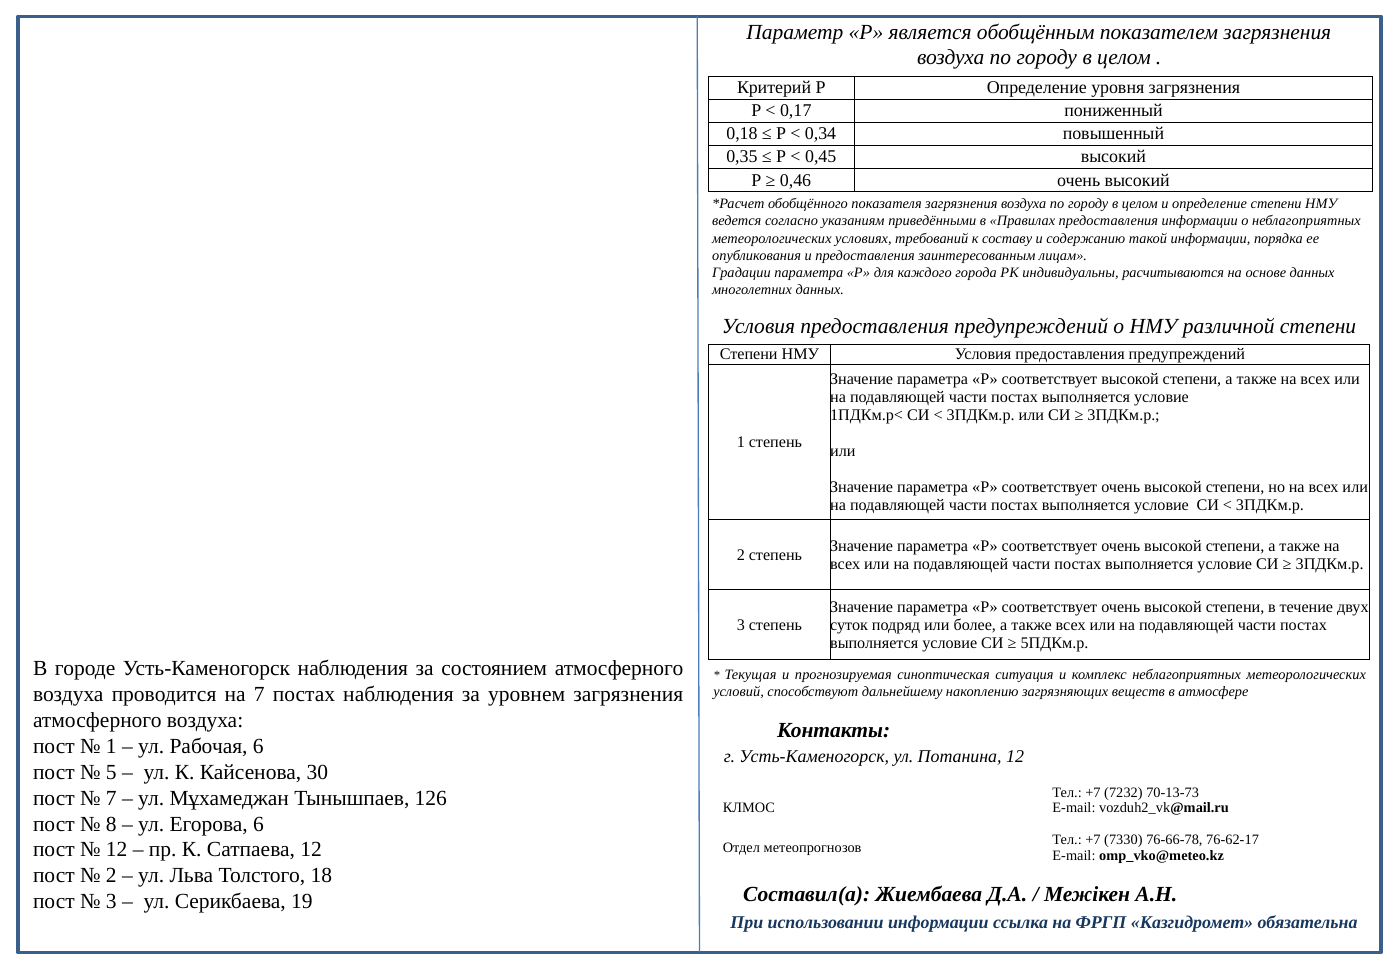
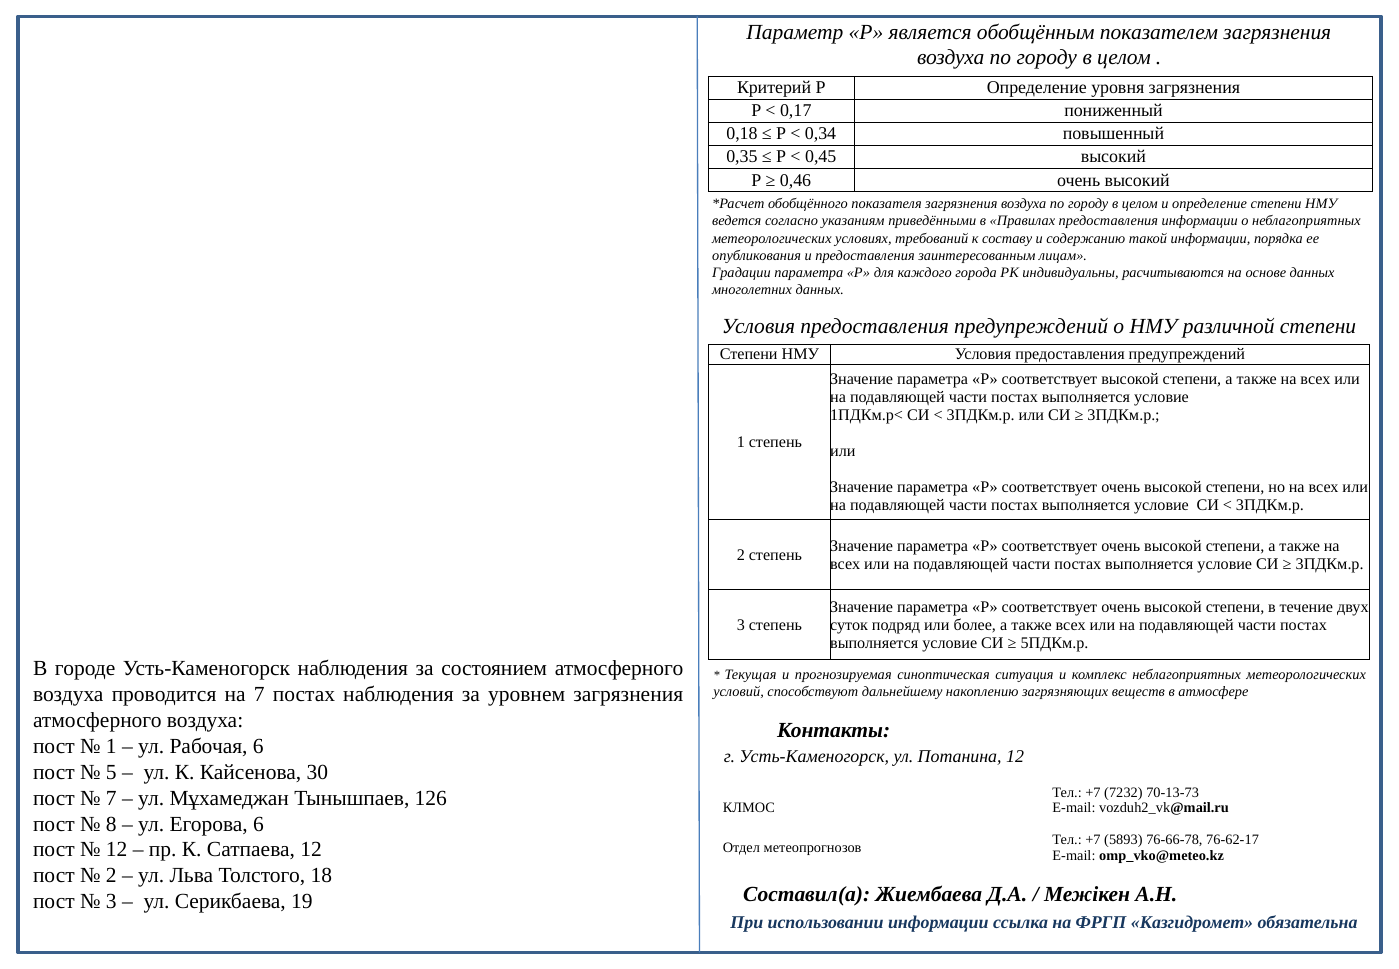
7330: 7330 -> 5893 (1123, 839)
